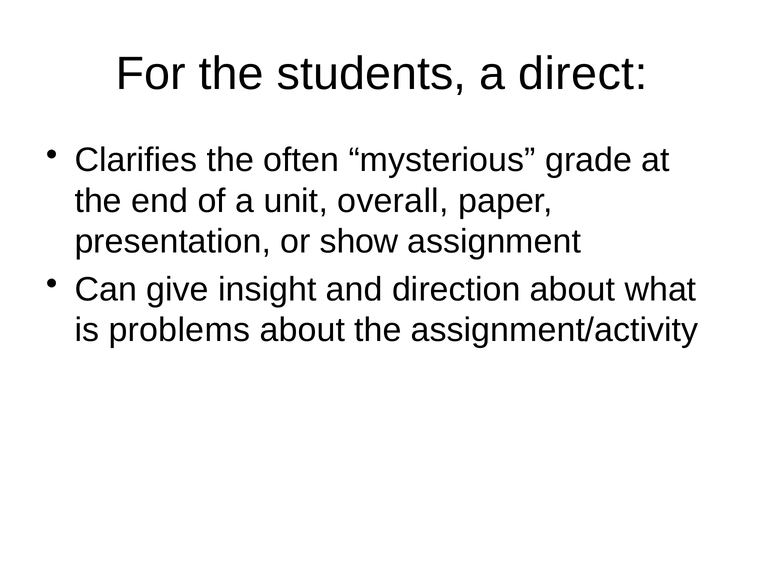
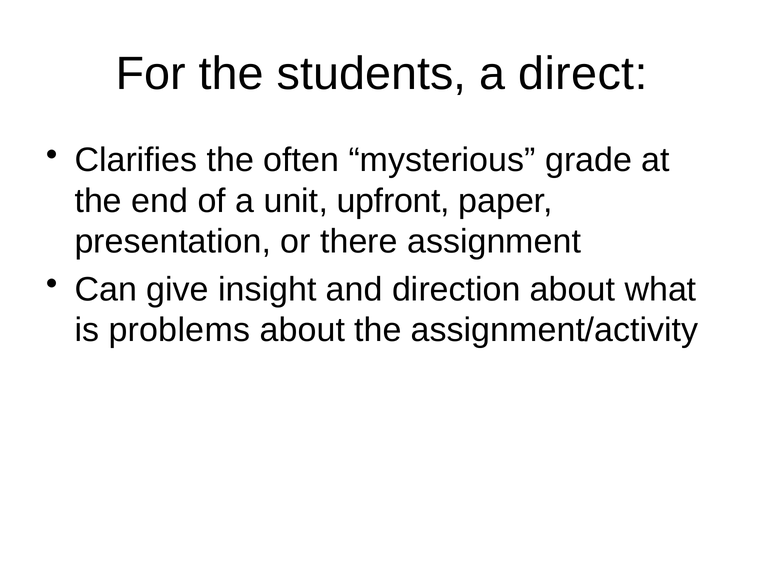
overall: overall -> upfront (393, 201)
show: show -> there (359, 242)
